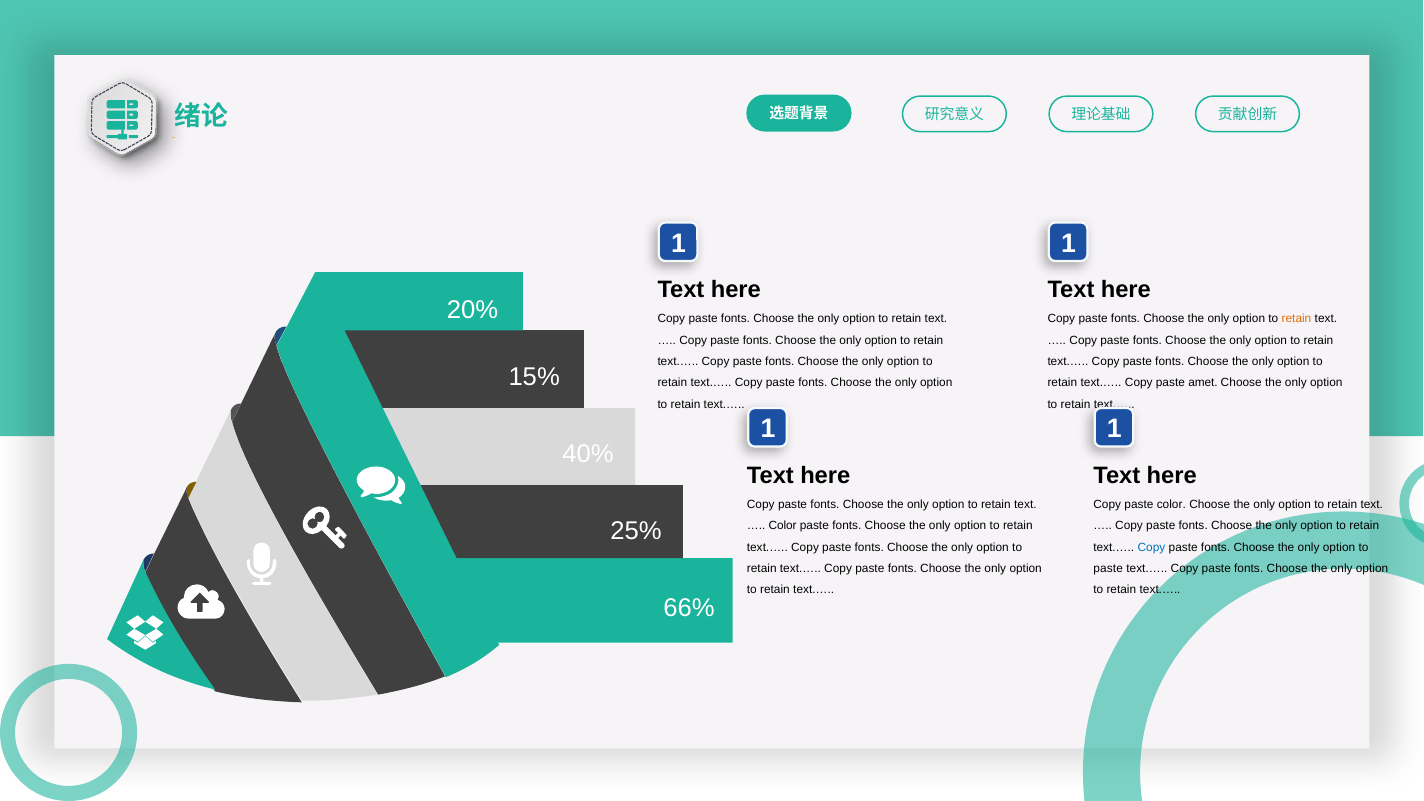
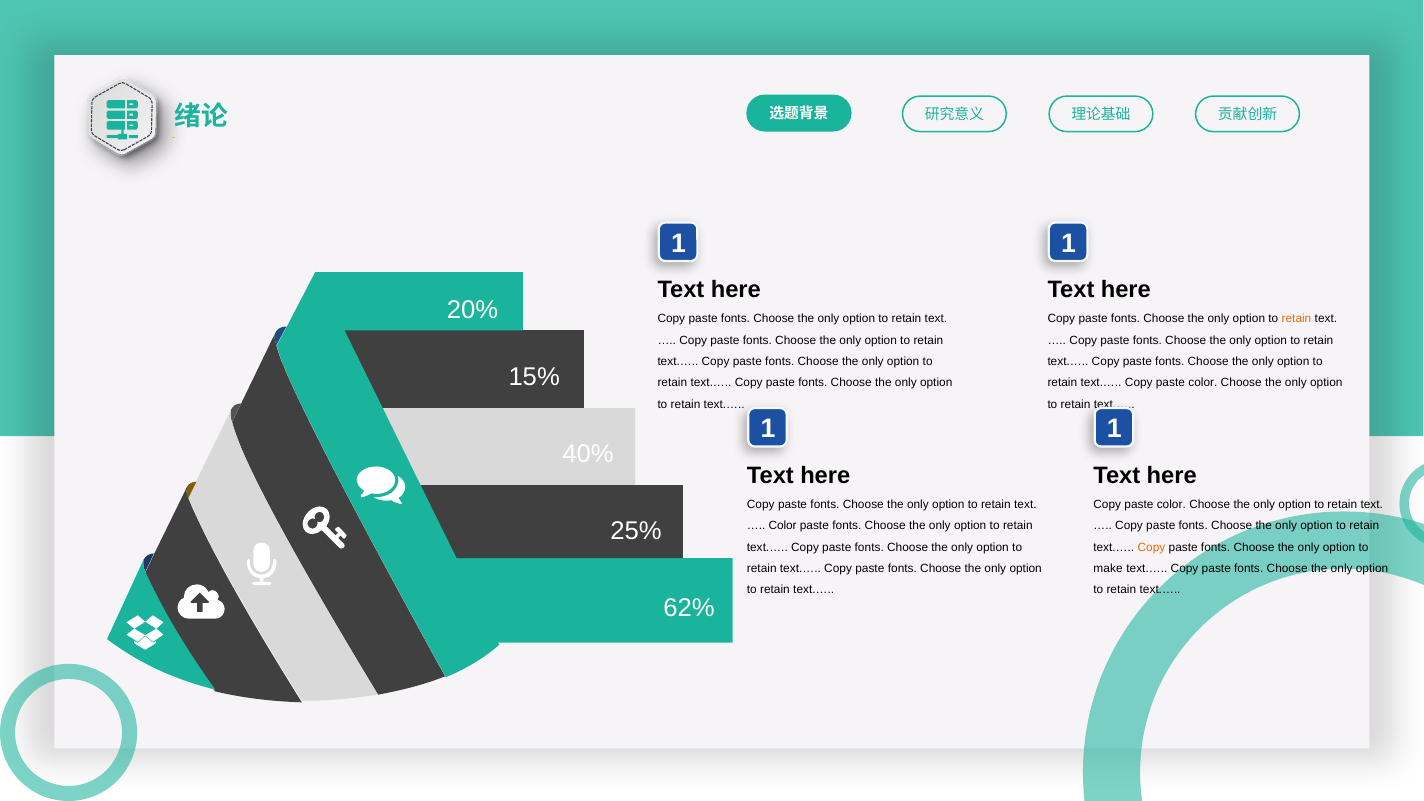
text.… Copy paste amet: amet -> color (1203, 383)
Copy colour: blue -> orange (1151, 547)
paste: paste -> make (1108, 568)
66%: 66% -> 62% (689, 608)
